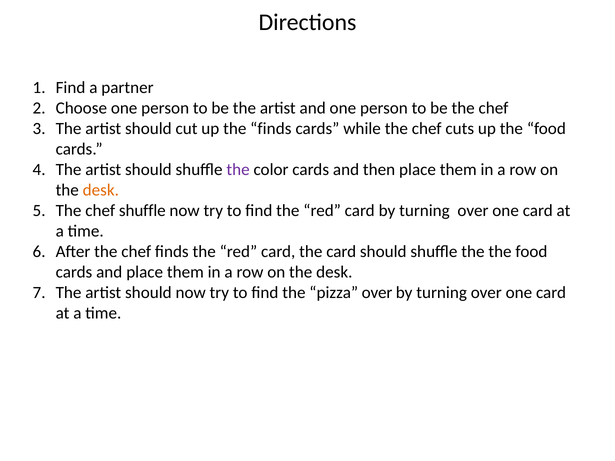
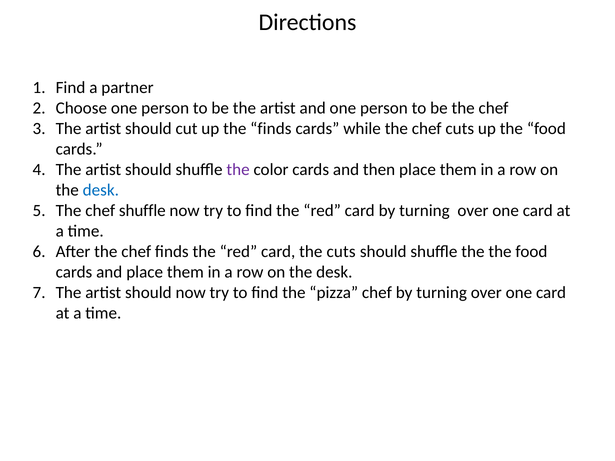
desk colour: orange -> blue (101, 190)
the card: card -> cuts (341, 252)
pizza over: over -> chef (377, 293)
